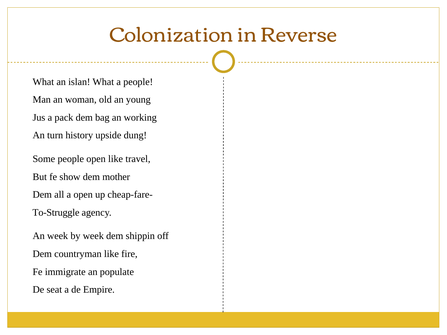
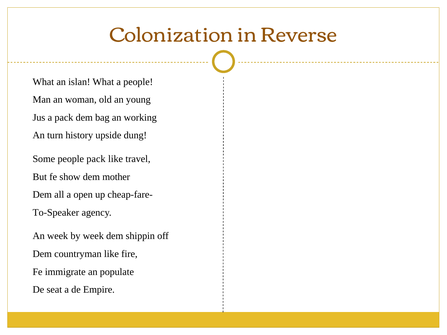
people open: open -> pack (96, 159)
To-Struggle: To-Struggle -> To-Speaker (56, 213)
